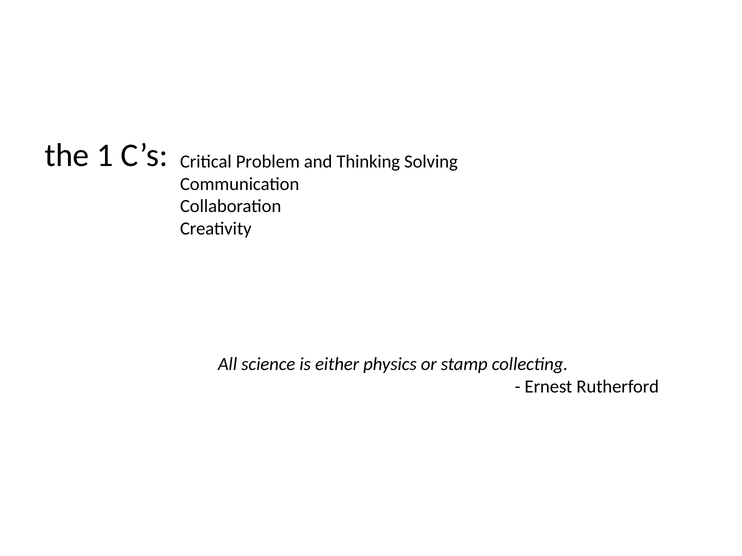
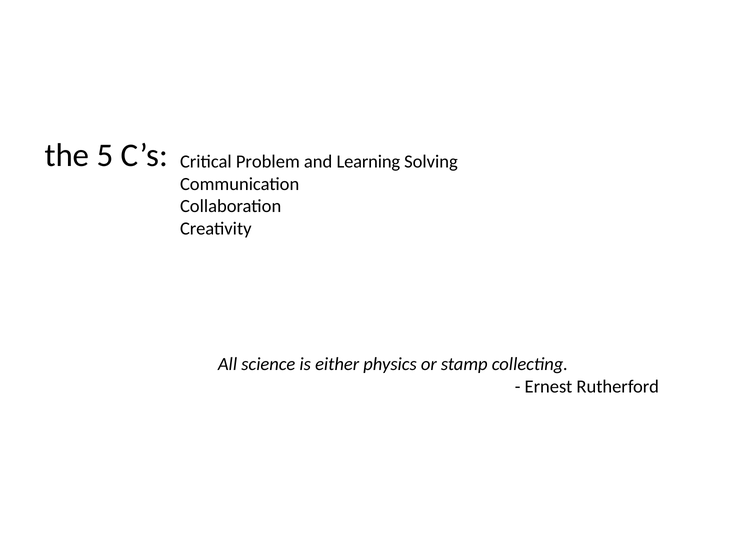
1: 1 -> 5 (105, 156)
Thinking: Thinking -> Learning (368, 162)
